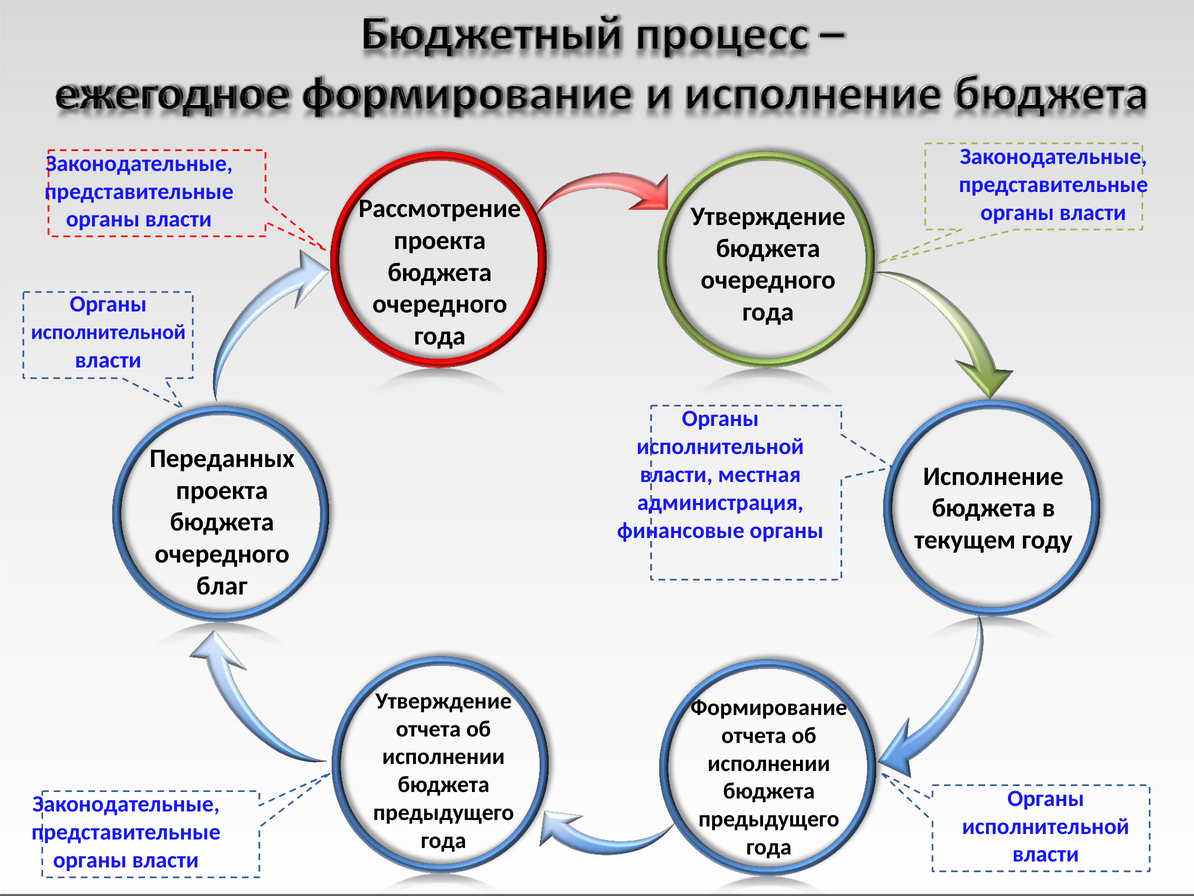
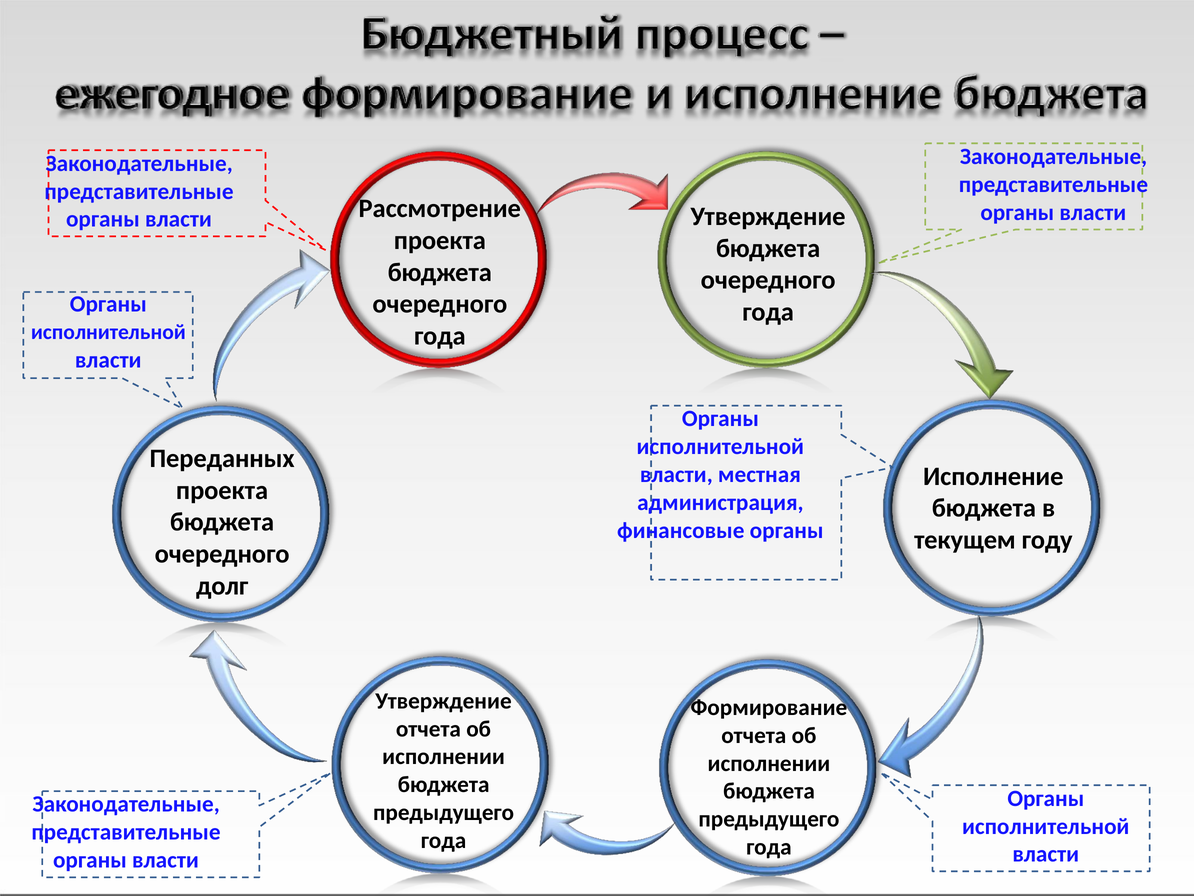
благ: благ -> долг (222, 586)
